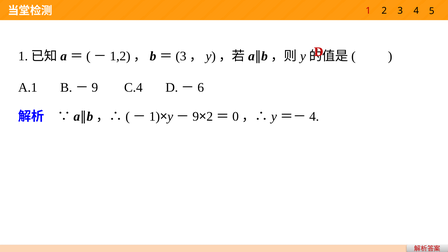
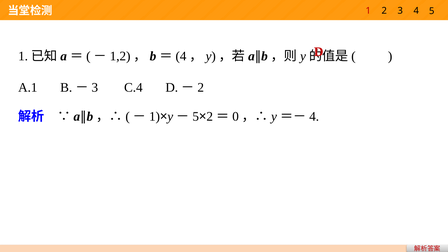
3: 3 -> 4 (181, 56)
9: 9 -> 3 (95, 88)
6: 6 -> 2 (201, 88)
9: 9 -> 5 (196, 116)
